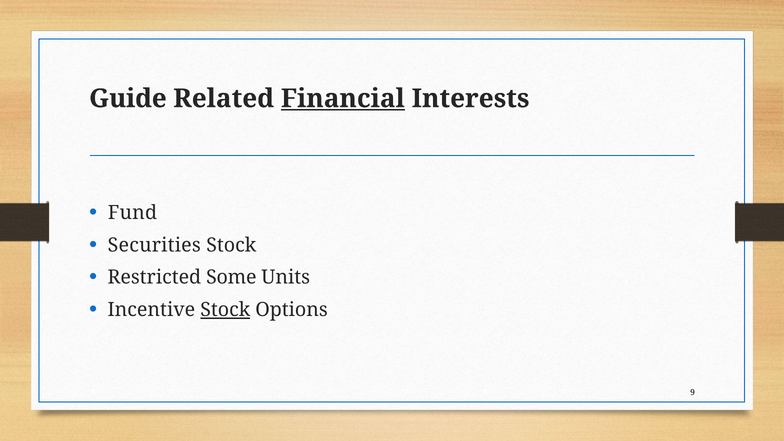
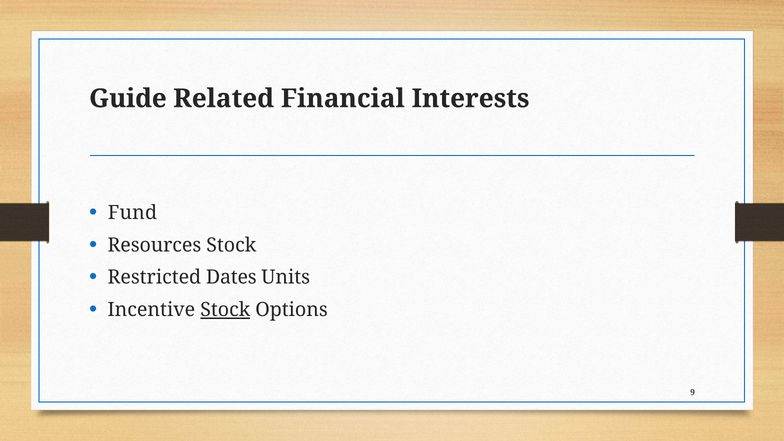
Financial underline: present -> none (343, 99)
Securities: Securities -> Resources (154, 245)
Some: Some -> Dates (231, 278)
